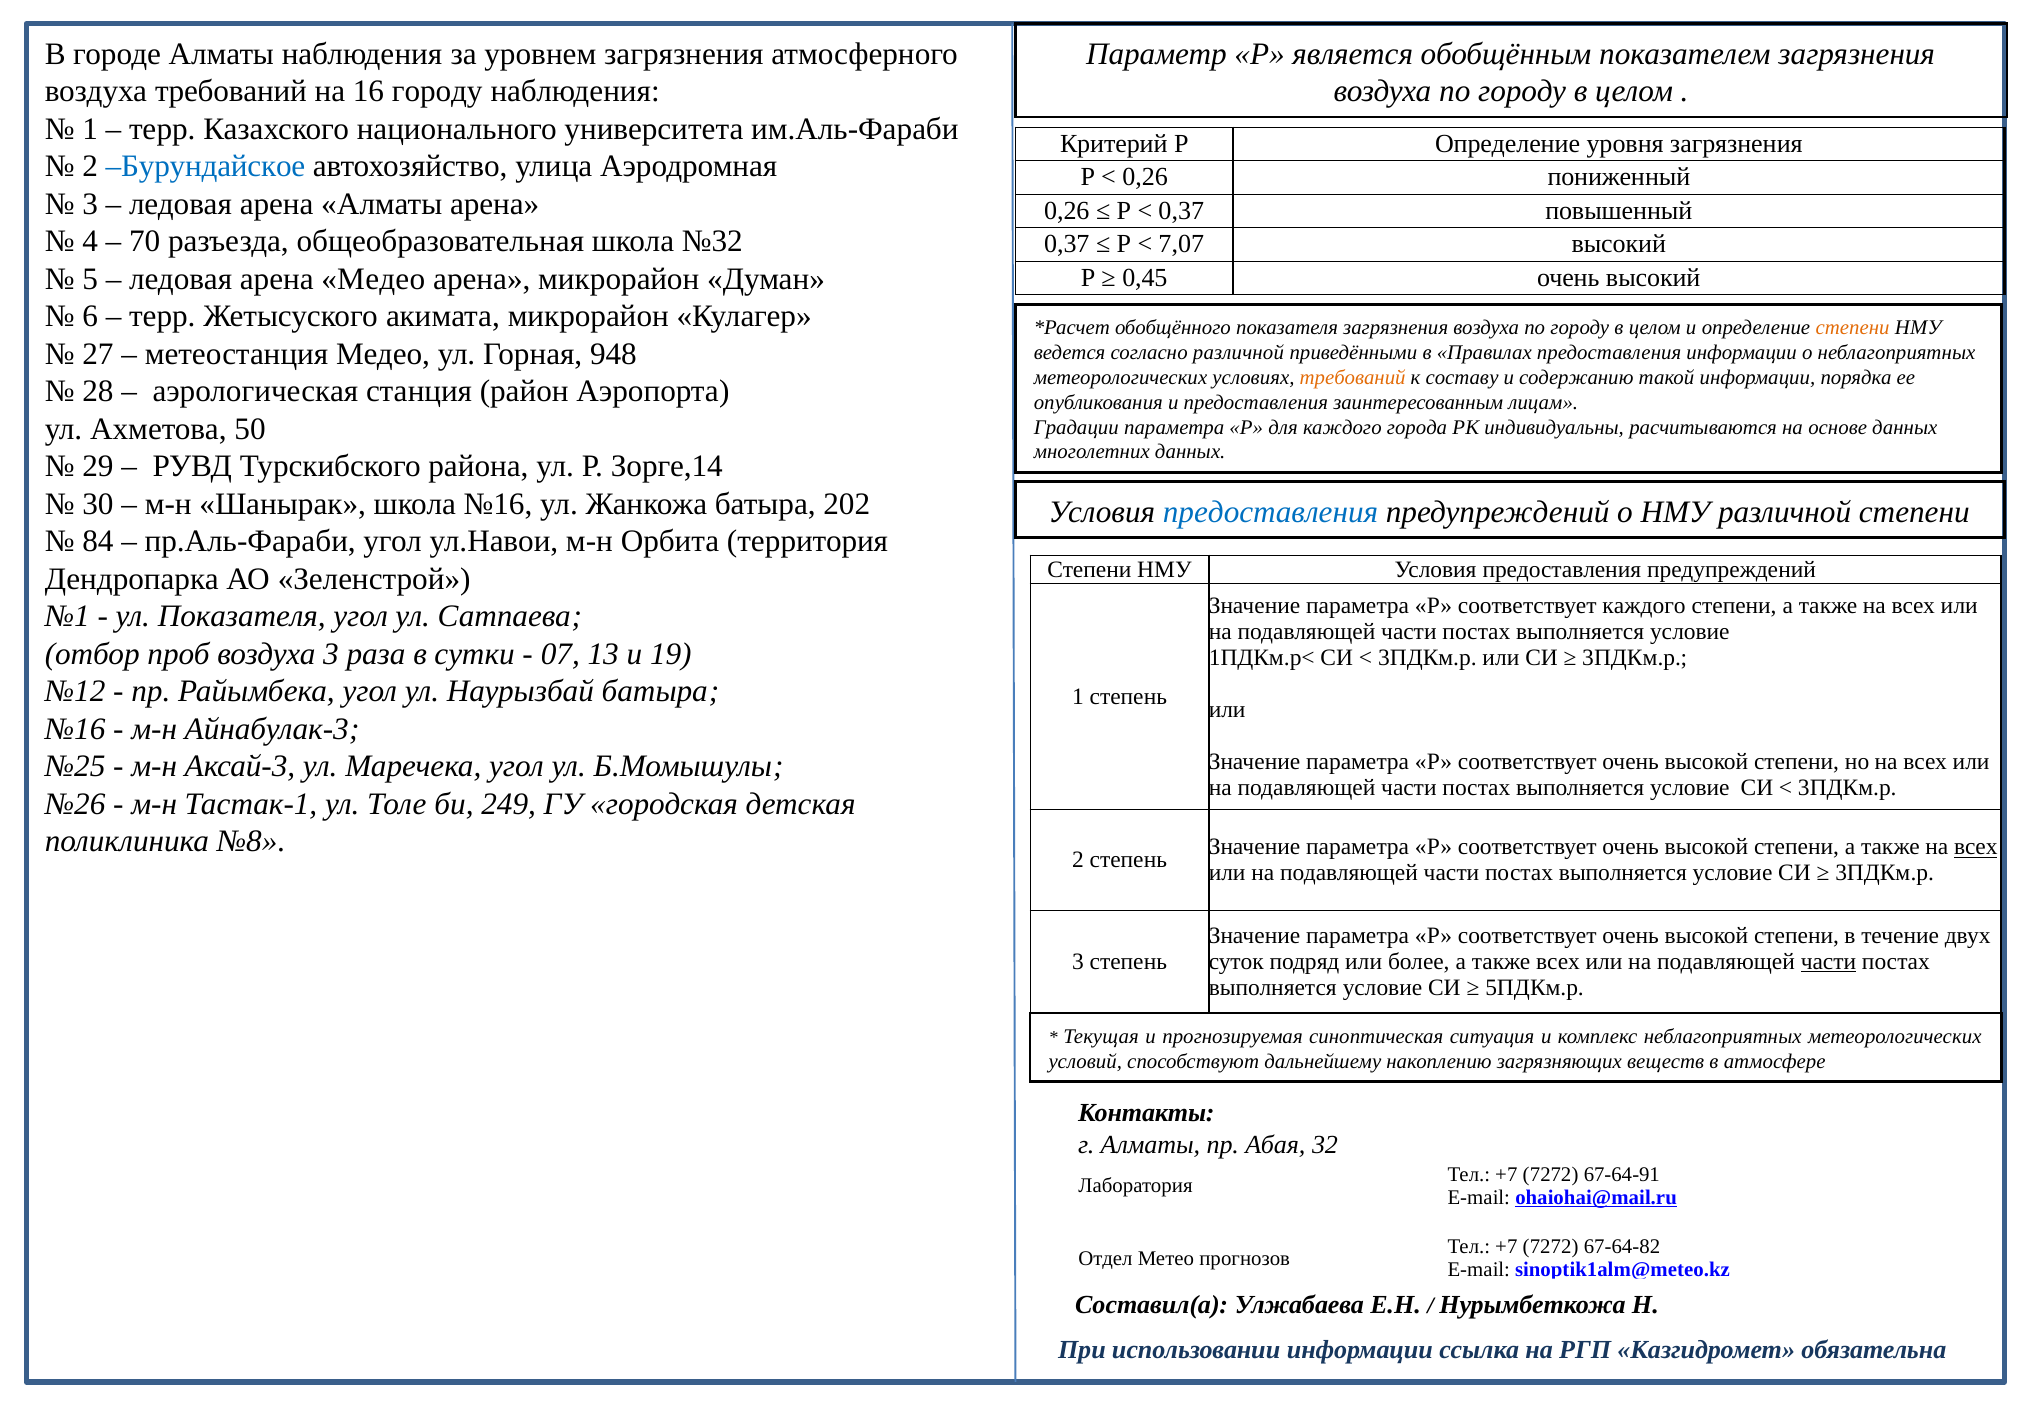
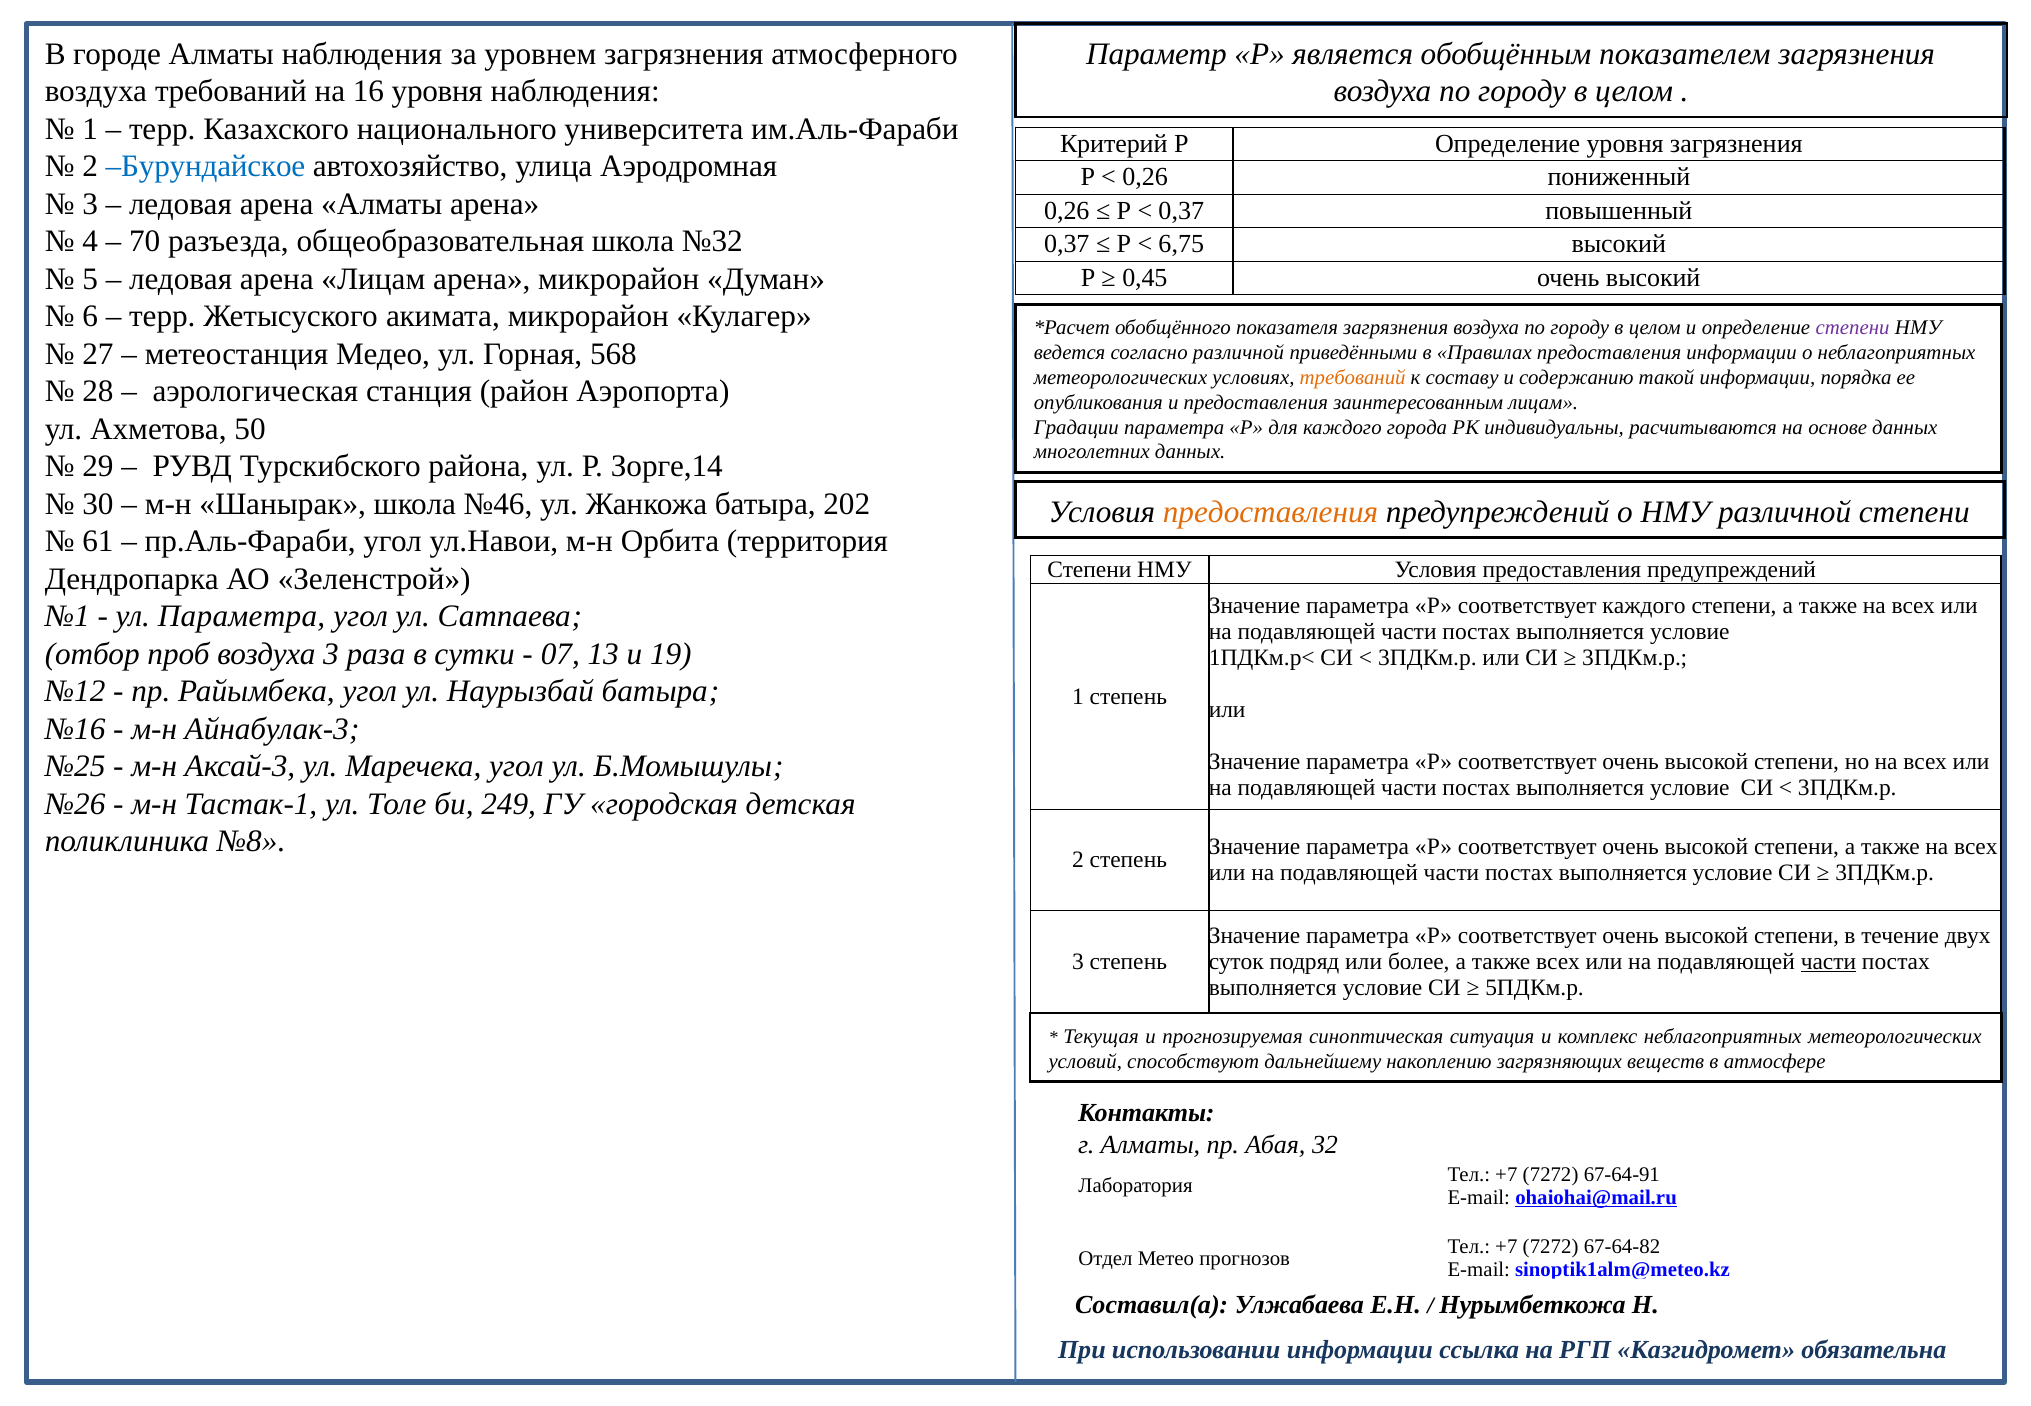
16 городу: городу -> уровня (437, 91)
7,07: 7,07 -> 6,75 (1181, 244)
арена Медео: Медео -> Лицам (373, 279)
степени colour: orange -> purple (1853, 327)
948: 948 -> 568 (613, 354)
школа №16: №16 -> №46 (498, 504)
предоставления colour: blue -> orange (1270, 512)
84: 84 -> 61 (98, 541)
ул Показателя: Показателя -> Параметра (242, 616)
всех underline: present -> none (1976, 847)
